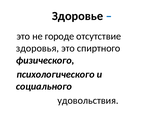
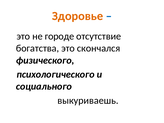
Здоровье colour: black -> orange (78, 16)
здоровья: здоровья -> богатства (37, 48)
спиртного: спиртного -> скончался (99, 48)
удовольствия: удовольствия -> выкуриваешь (88, 100)
